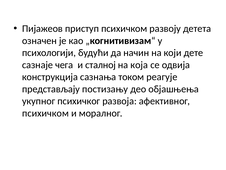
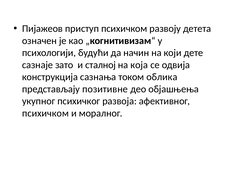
чега: чега -> зато (64, 65)
реагује: реагује -> облика (162, 77)
постизању: постизању -> позитивне (105, 89)
